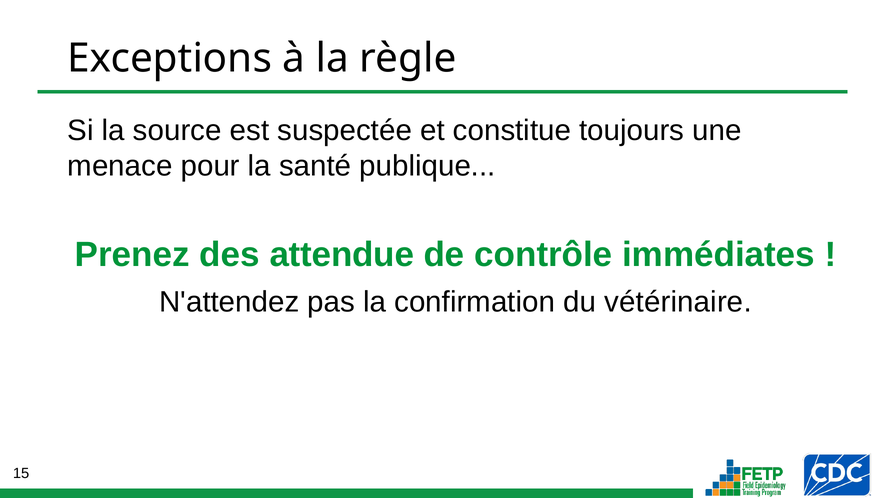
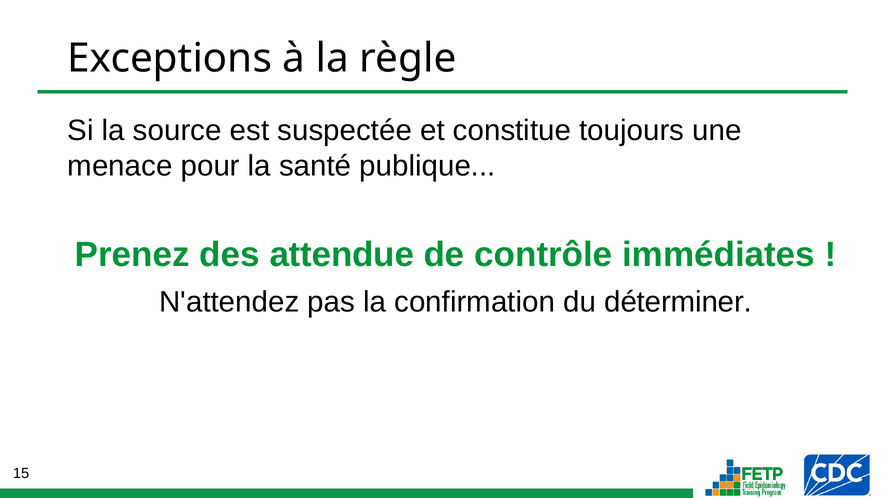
vétérinaire: vétérinaire -> déterminer (678, 302)
